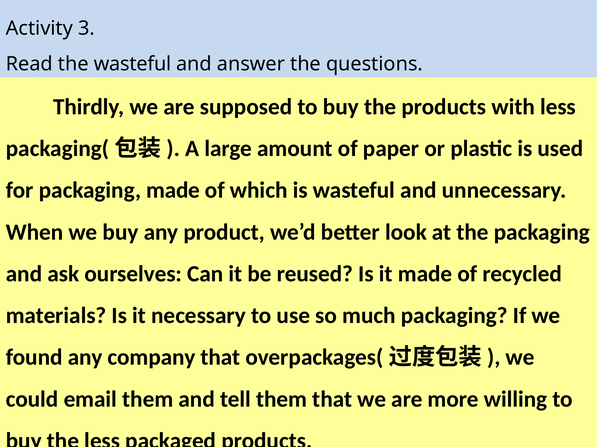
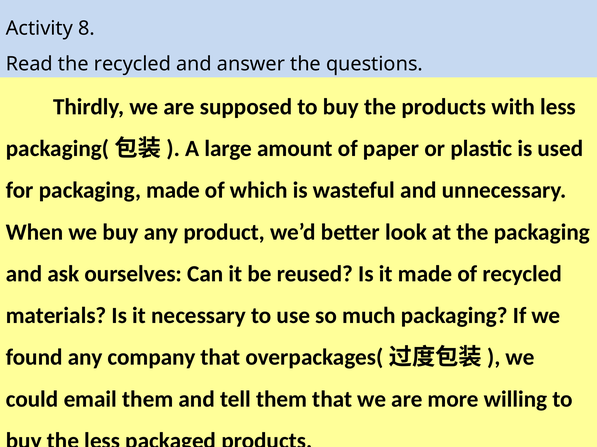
3: 3 -> 8 (87, 28)
the wasteful: wasteful -> recycled (132, 64)
